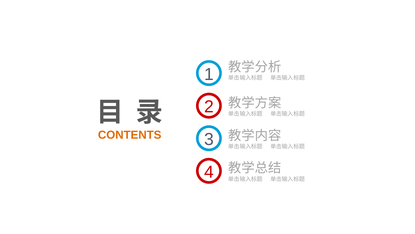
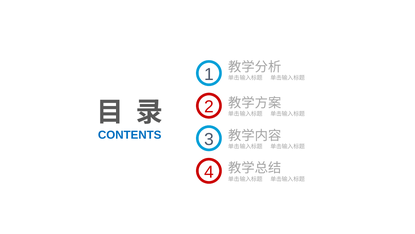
CONTENTS colour: orange -> blue (130, 135)
